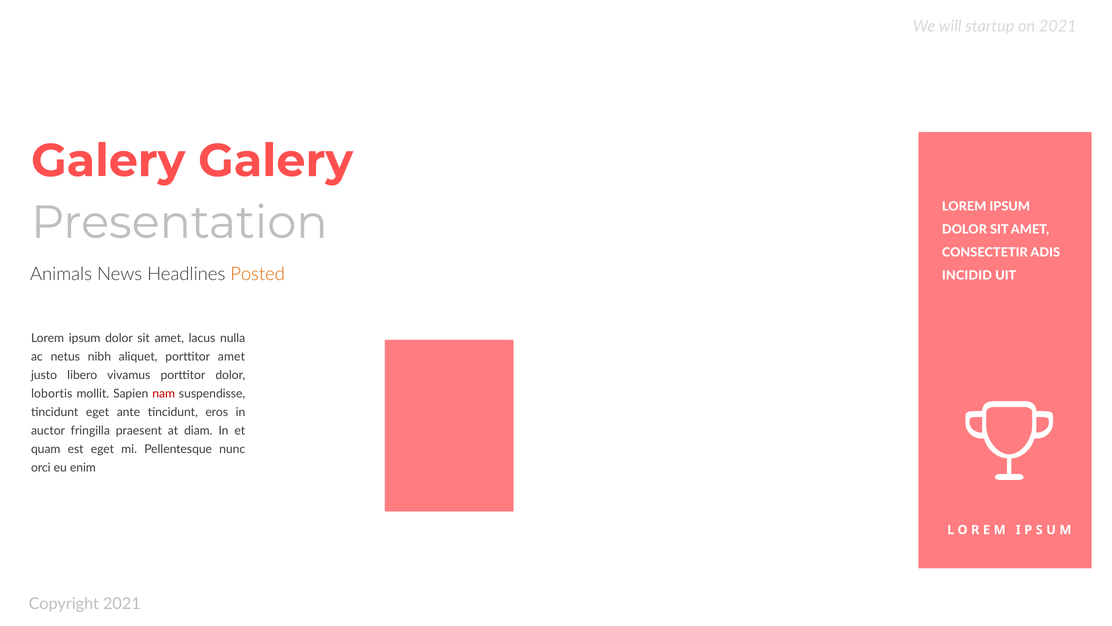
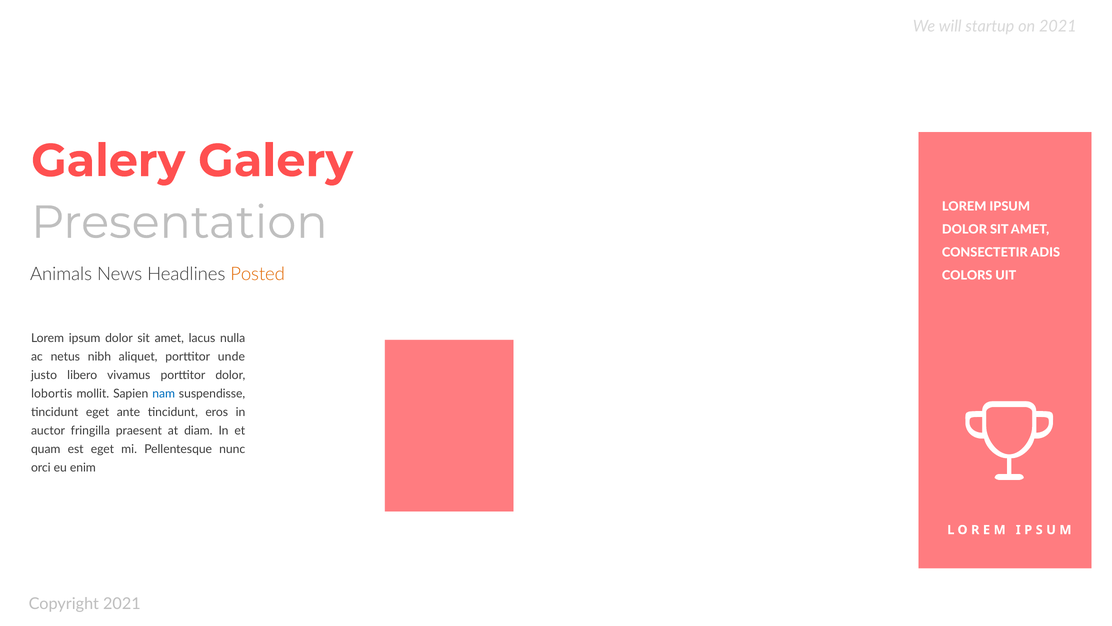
INCIDID: INCIDID -> COLORS (967, 275)
porttitor amet: amet -> unde (231, 356)
nam colour: red -> blue (164, 393)
